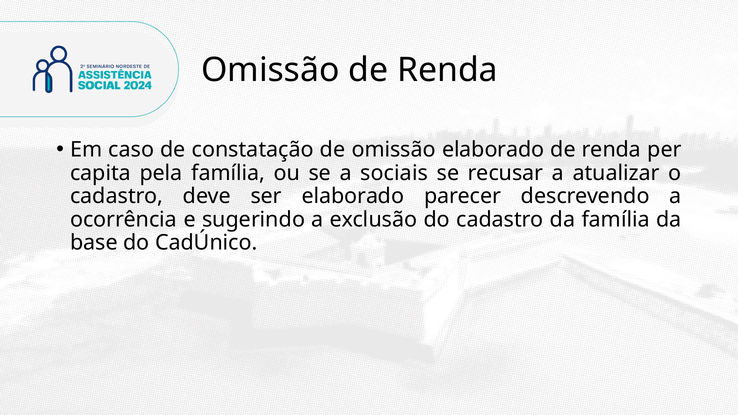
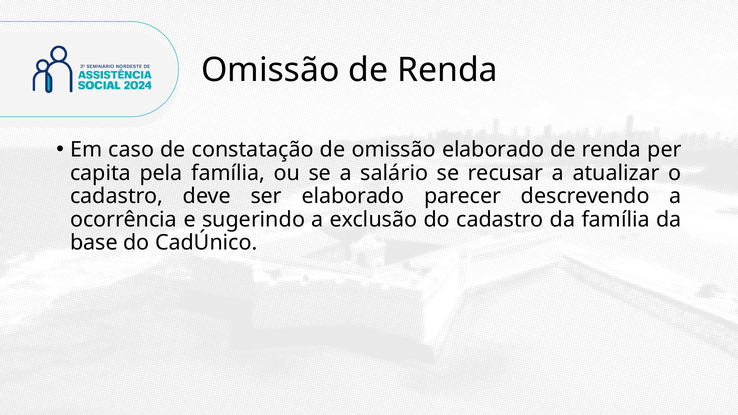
sociais: sociais -> salário (394, 173)
